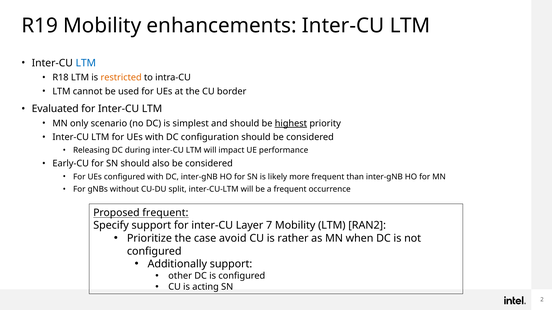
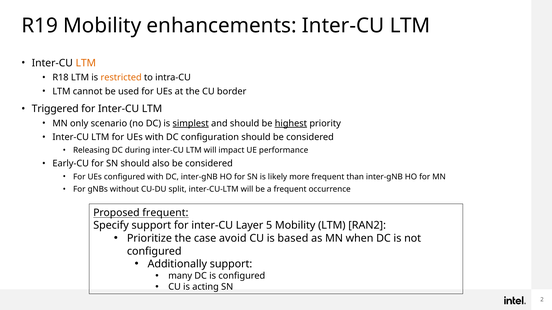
LTM colour: blue -> orange (86, 63)
Evaluated: Evaluated -> Triggered (55, 109)
simplest underline: none -> present (191, 124)
7: 7 -> 5 (269, 226)
rather: rather -> based (293, 239)
other: other -> many (180, 276)
